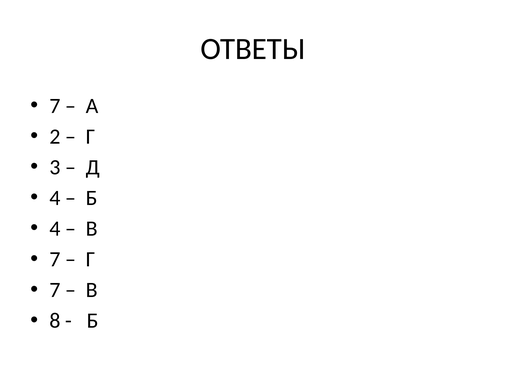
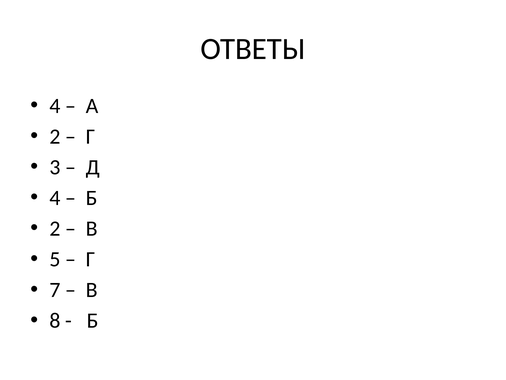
7: 7 -> 4 (55, 106)
4: 4 -> 2 (55, 228)
7: 7 -> 5 (55, 259)
